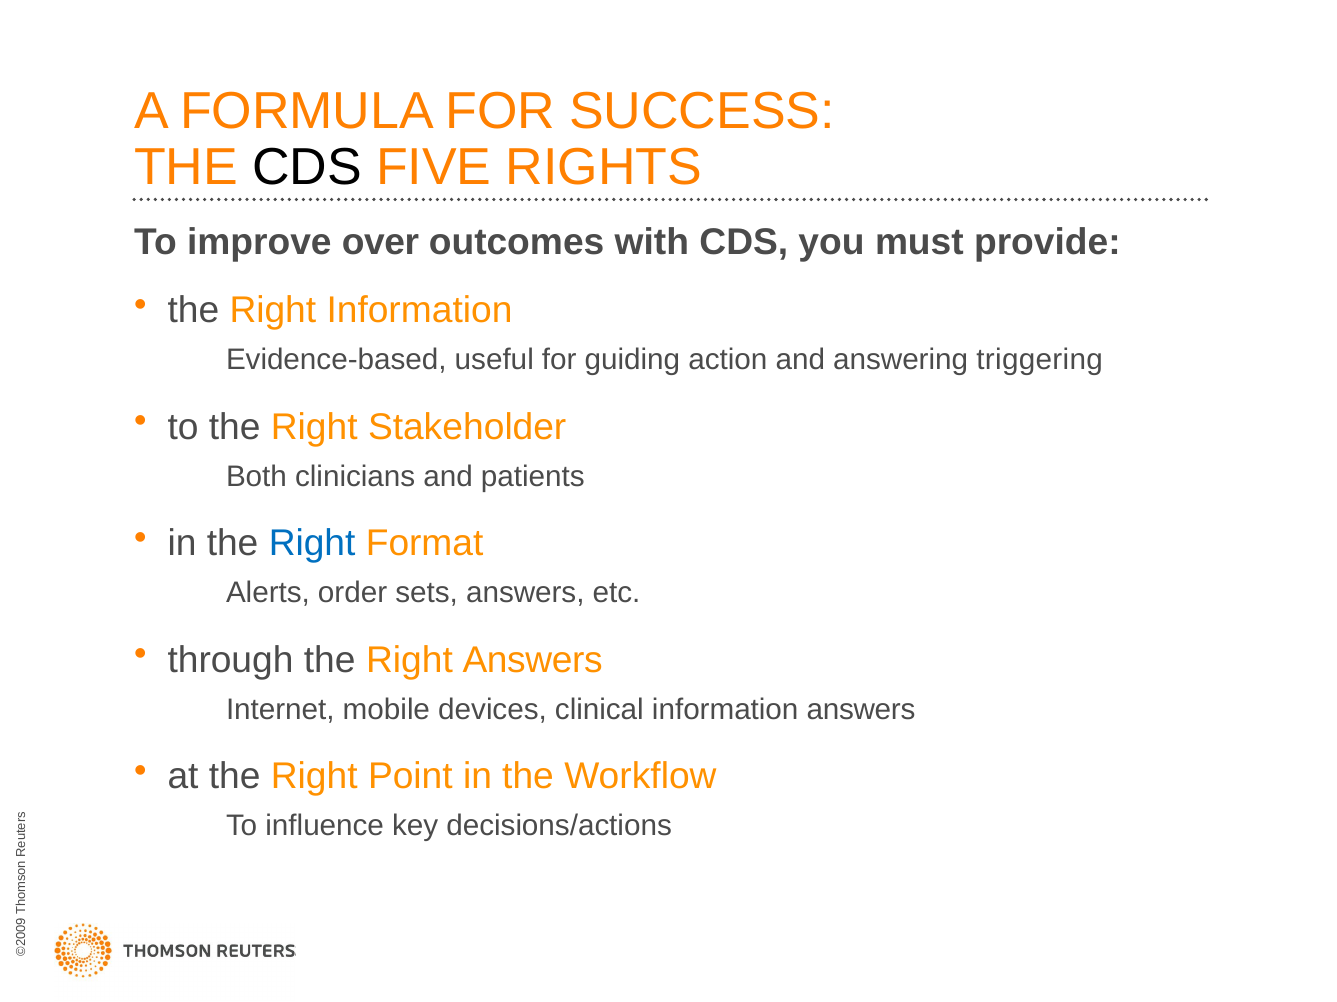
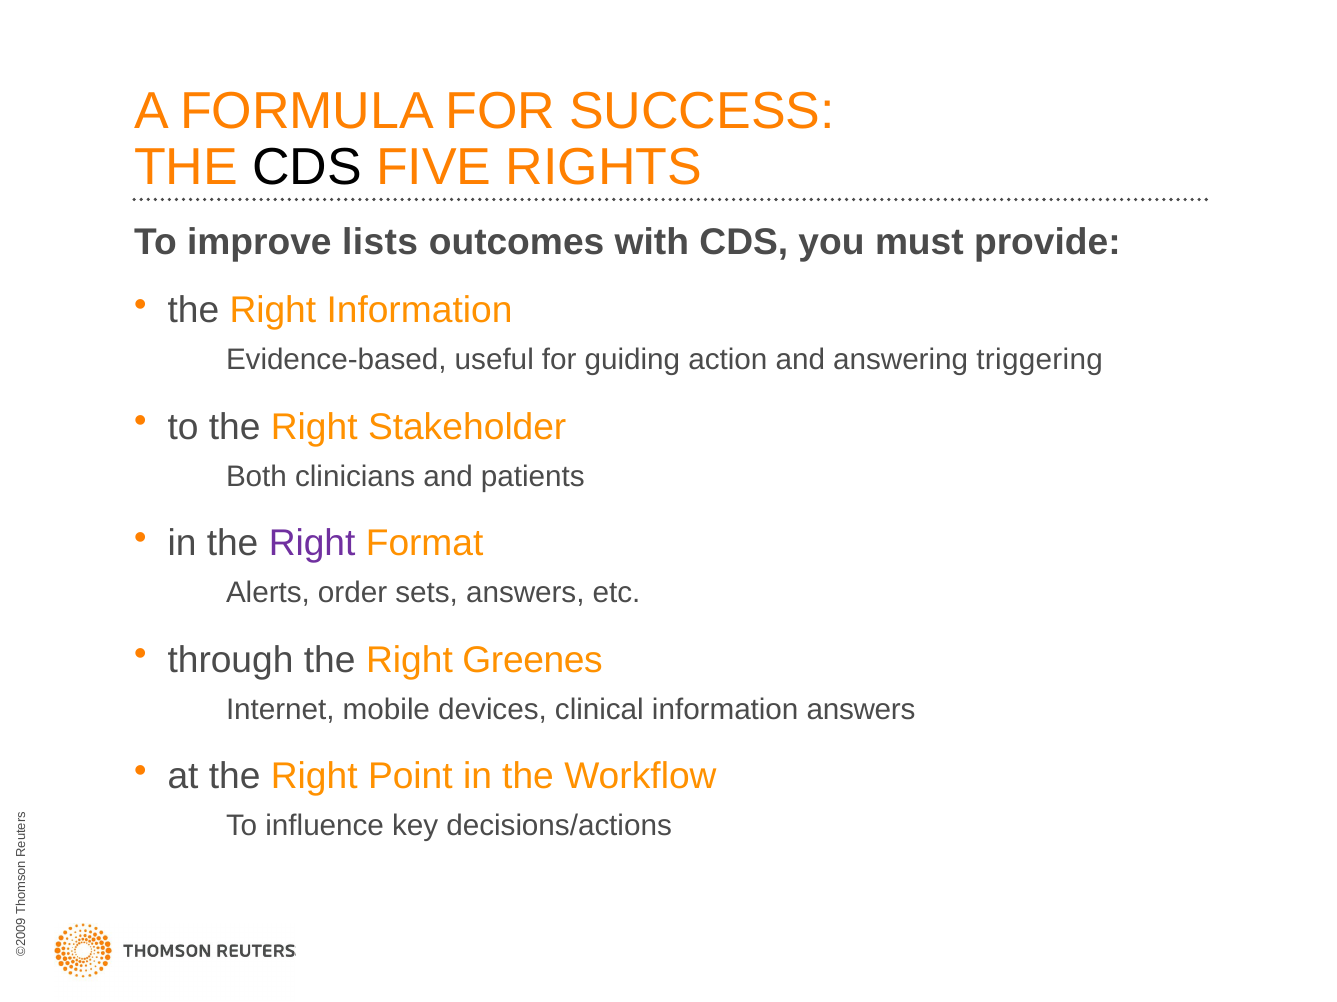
over: over -> lists (380, 243)
Right colour: blue -> purple (312, 544)
Right Answers: Answers -> Greenes (533, 660)
